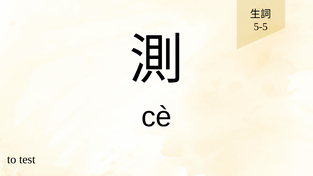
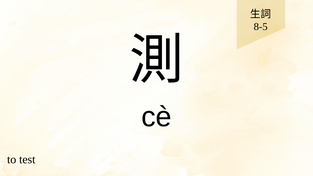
5-5: 5-5 -> 8-5 (261, 27)
